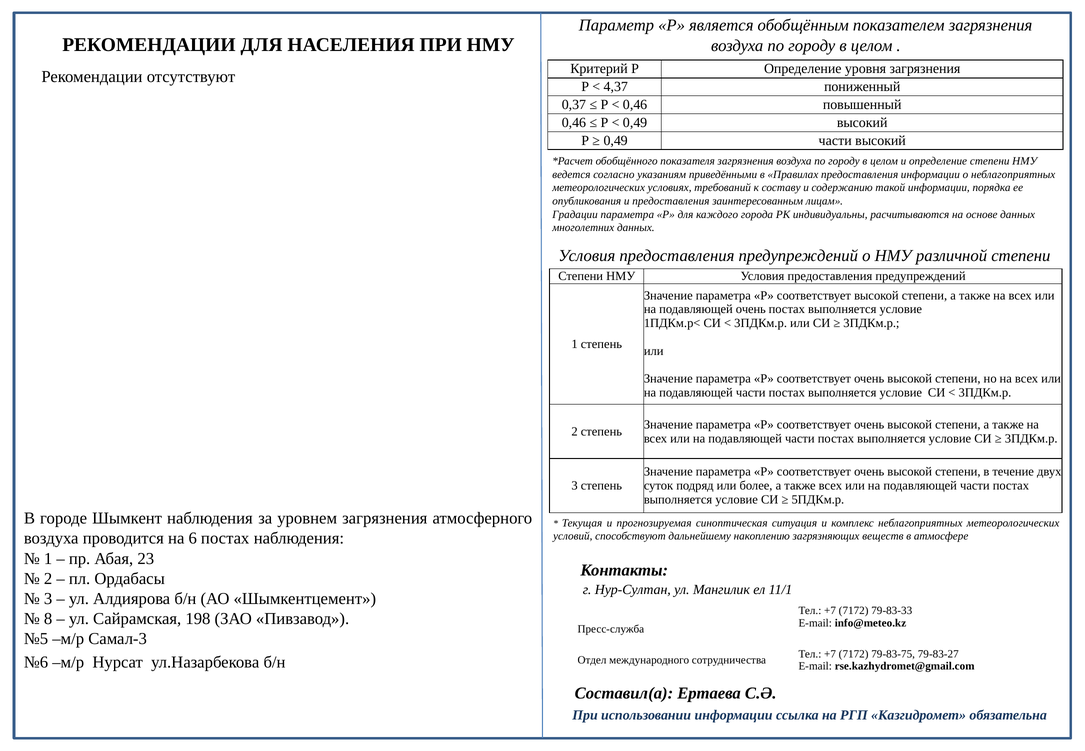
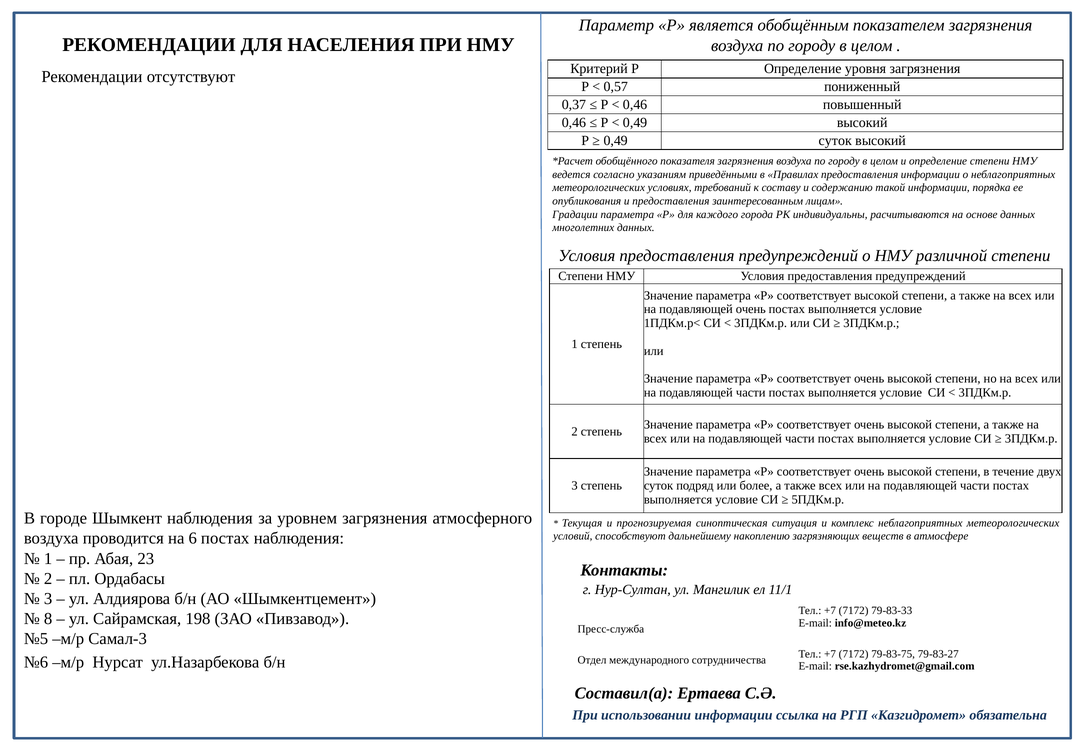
4,37: 4,37 -> 0,57 (616, 87)
0,49 части: части -> суток (835, 140)
